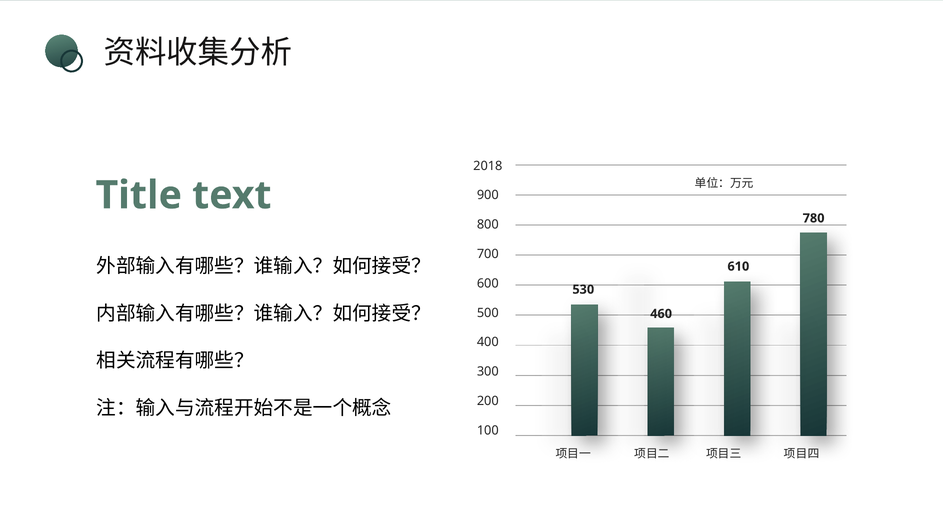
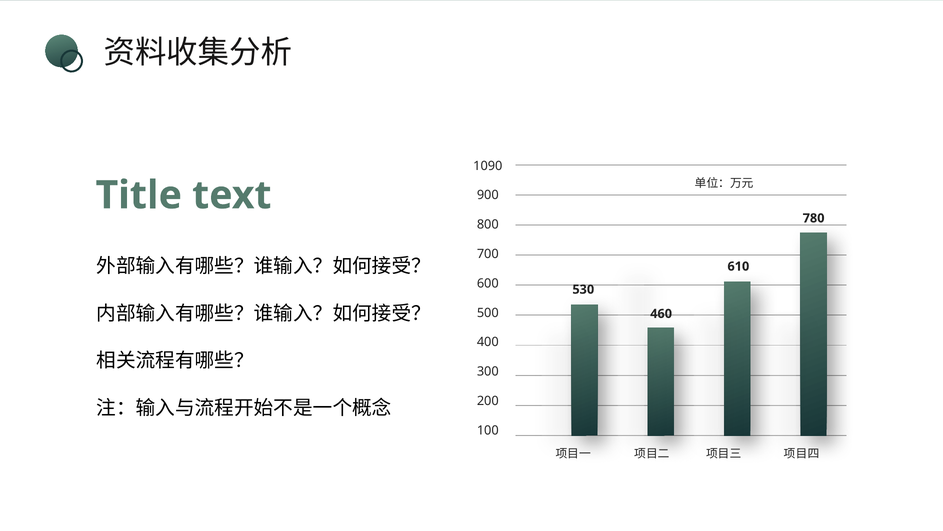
2018: 2018 -> 1090 (488, 166)
